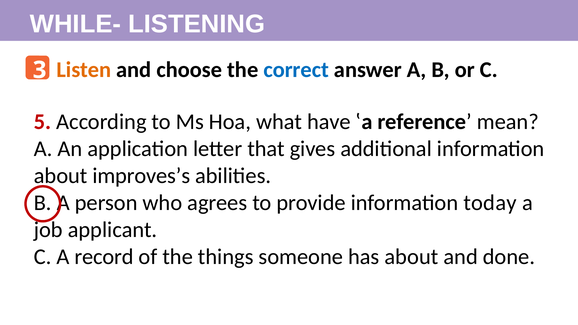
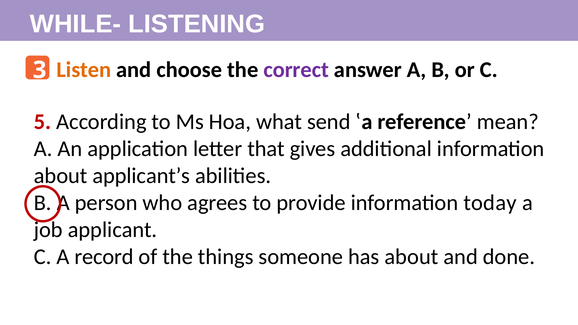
correct colour: blue -> purple (296, 70)
have: have -> send (329, 122)
improves’s: improves’s -> applicant’s (141, 176)
